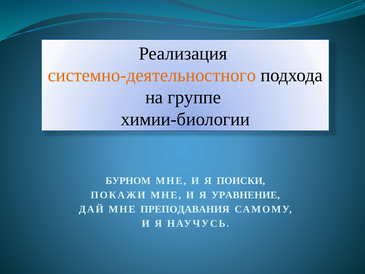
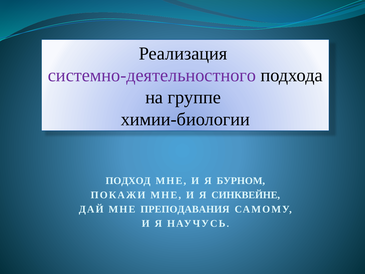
системно-деятельностного colour: orange -> purple (152, 75)
БУРНОМ: БУРНОМ -> ПОДХОД (128, 181)
ПОИСКИ: ПОИСКИ -> БУРНОМ (241, 181)
УРАВНЕНИЕ: УРАВНЕНИЕ -> СИНКВЕЙНЕ (246, 195)
